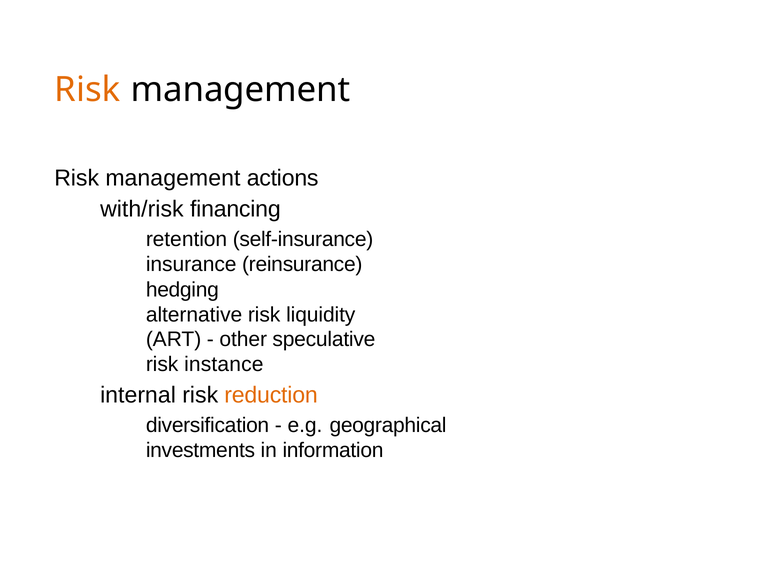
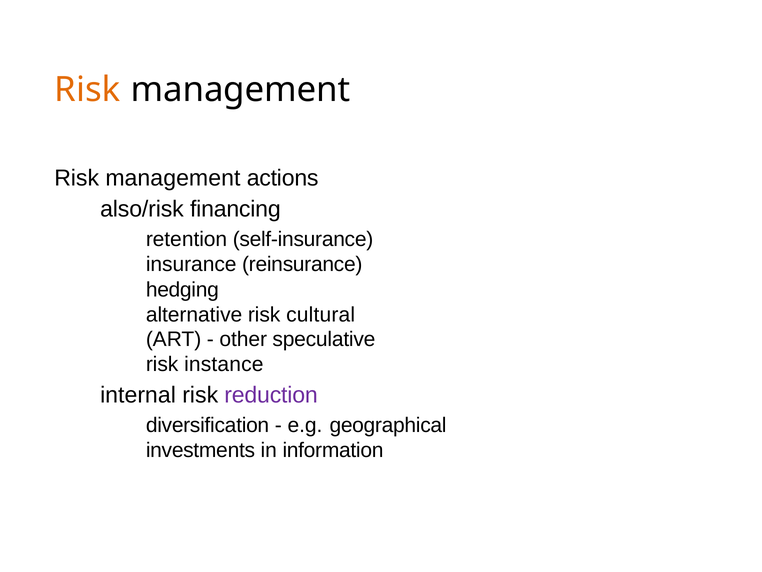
with/risk: with/risk -> also/risk (142, 209)
liquidity: liquidity -> cultural (321, 315)
reduction colour: orange -> purple (271, 395)
